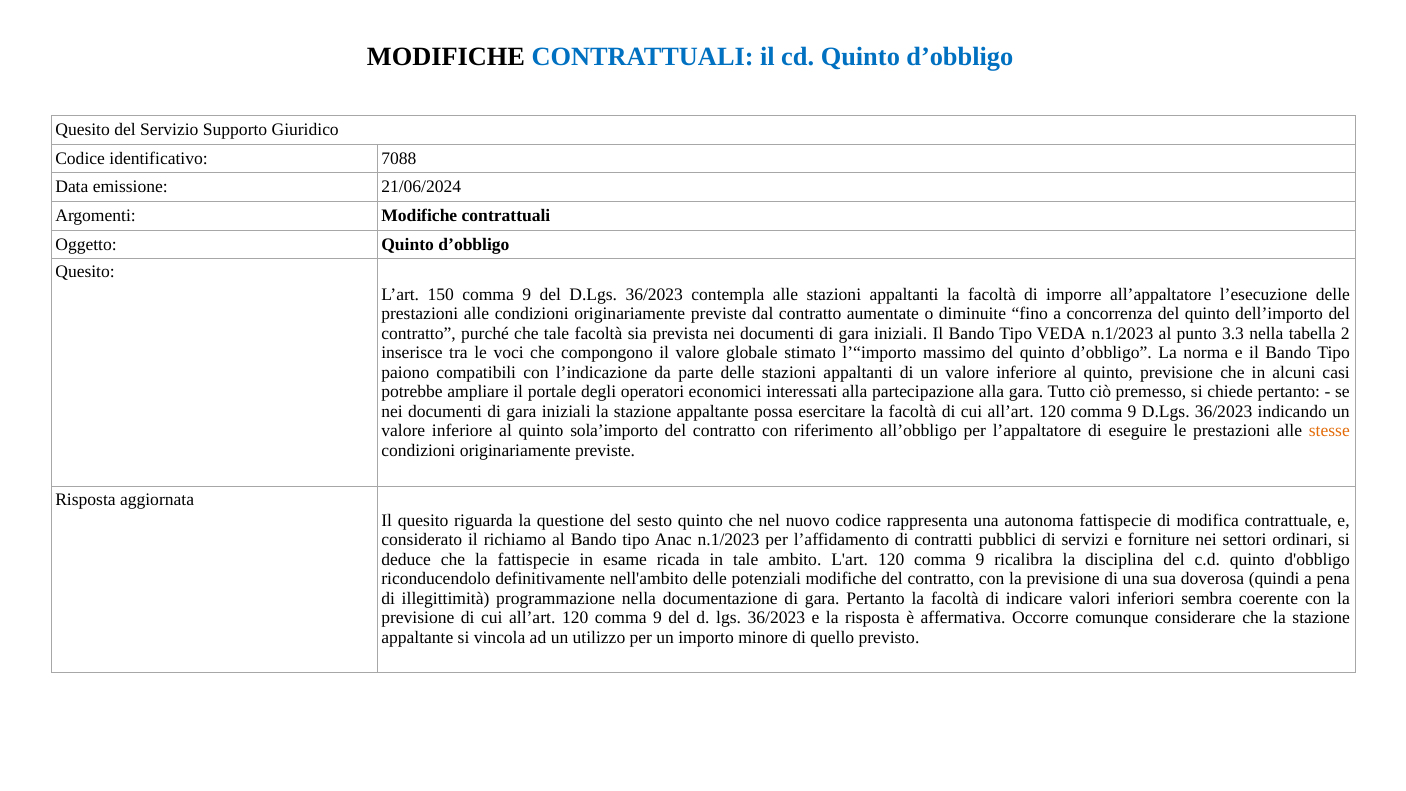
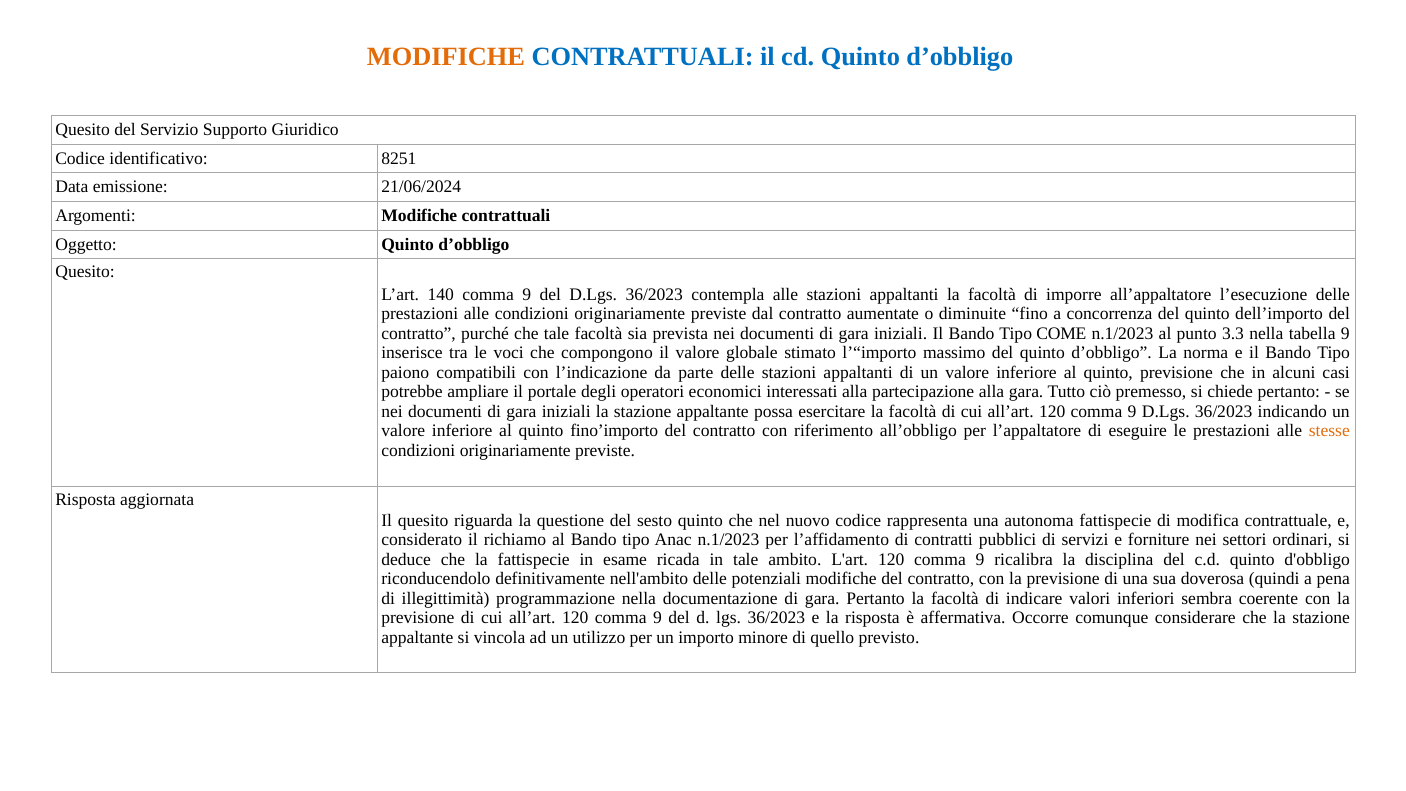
MODIFICHE colour: black -> orange (446, 57)
7088: 7088 -> 8251 (399, 158)
150: 150 -> 140 (441, 294)
VEDA: VEDA -> COME (1061, 333)
tabella 2: 2 -> 9 (1345, 333)
sola’importo: sola’importo -> fino’importo (614, 431)
